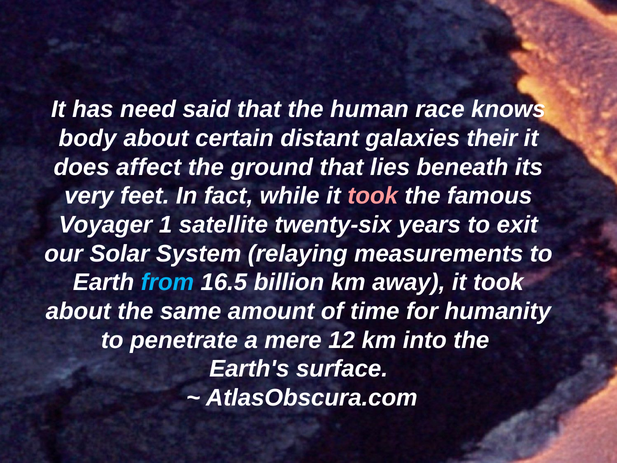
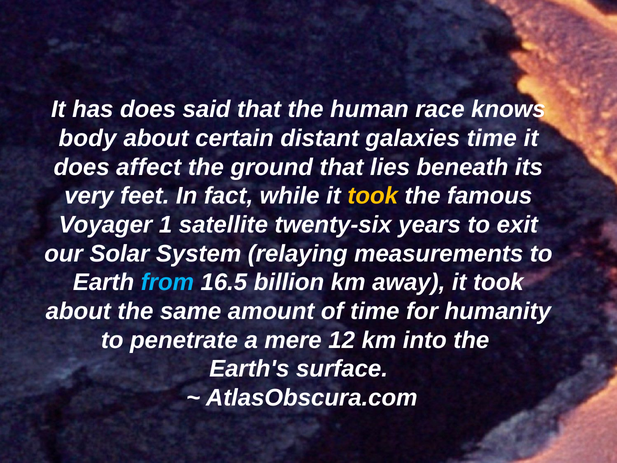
has need: need -> does (148, 109)
galaxies their: their -> time (492, 138)
took colour: pink -> yellow (373, 196)
